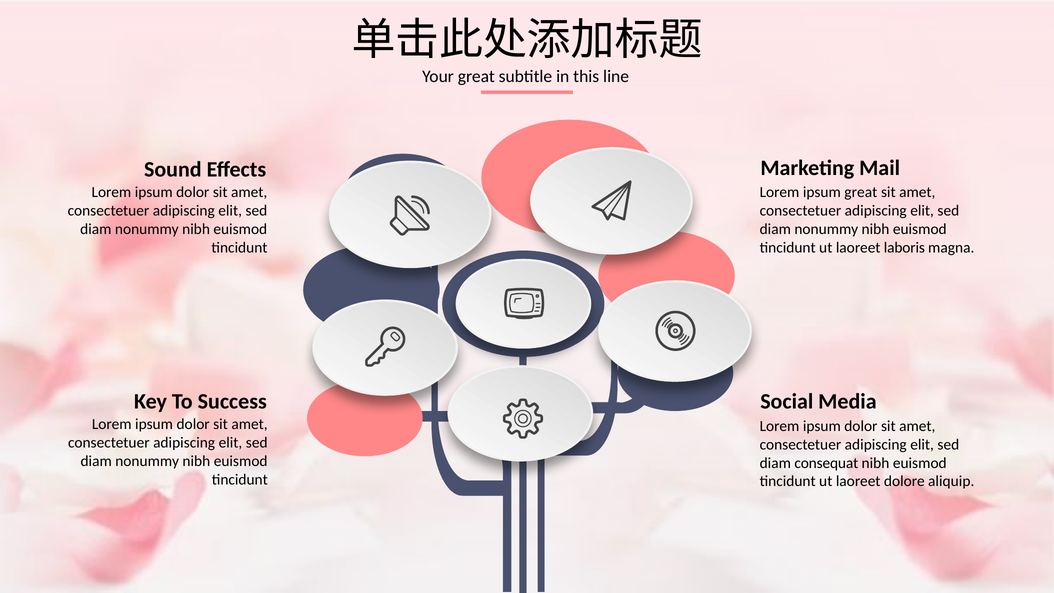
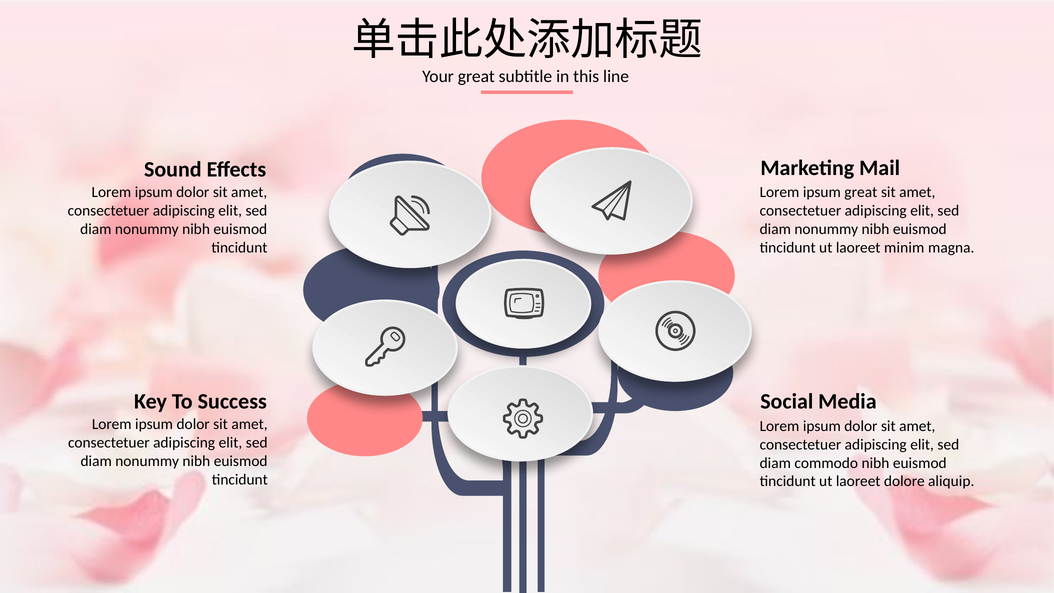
laboris: laboris -> minim (904, 248)
consequat: consequat -> commodo (826, 463)
